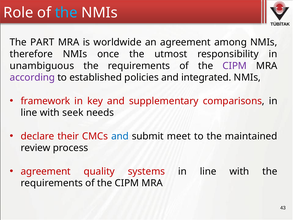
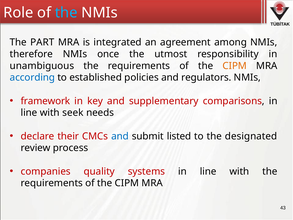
worldwide: worldwide -> integrated (118, 42)
CIPM colour: purple -> orange (235, 66)
according colour: purple -> blue (32, 77)
integrated: integrated -> regulators (206, 77)
meet: meet -> listed (179, 136)
maintained: maintained -> designated (251, 136)
agreement: agreement -> companies (46, 171)
